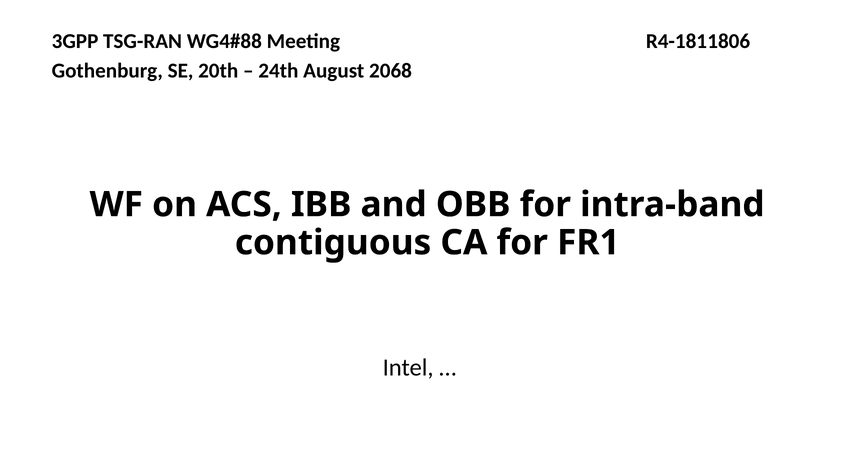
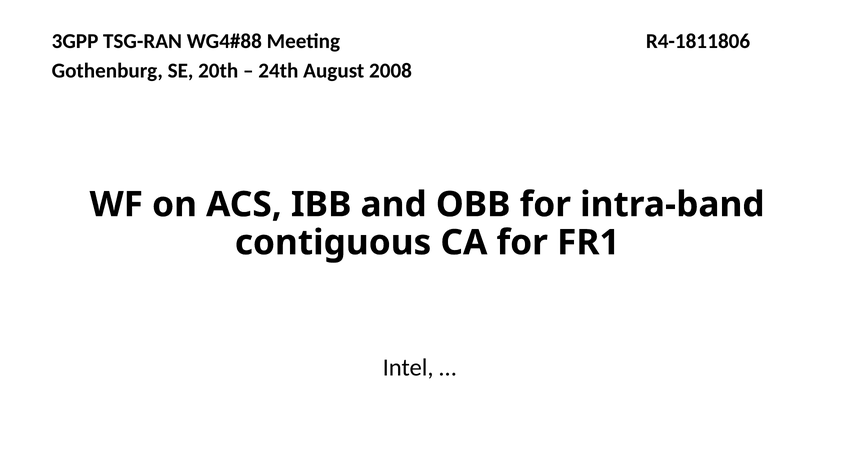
2068: 2068 -> 2008 (391, 71)
